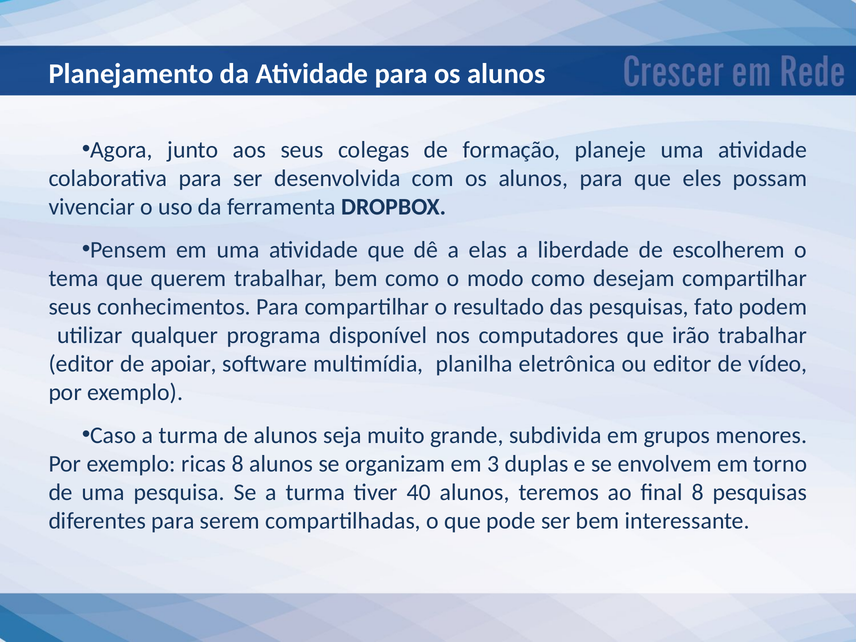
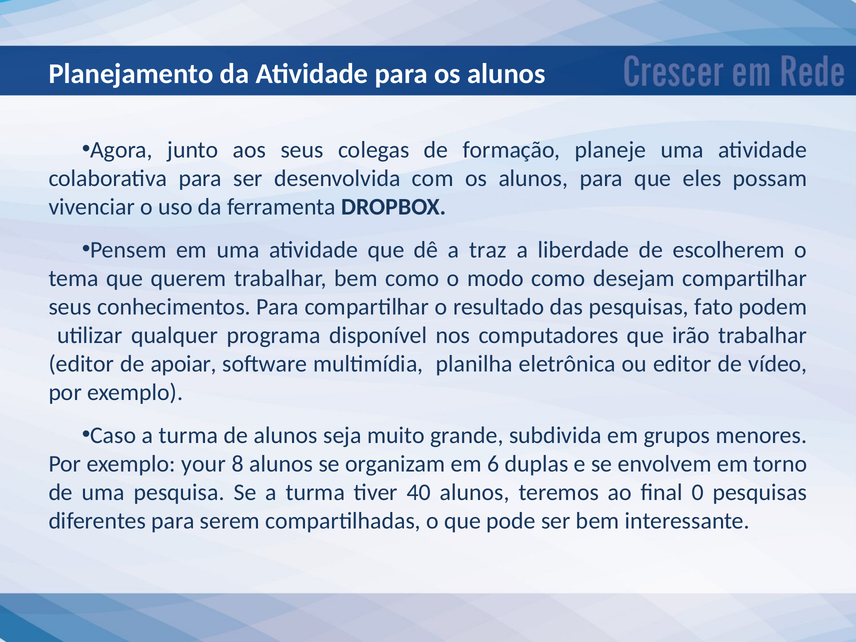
elas: elas -> traz (488, 250)
ricas: ricas -> your (204, 464)
3: 3 -> 6 (493, 464)
final 8: 8 -> 0 (698, 492)
